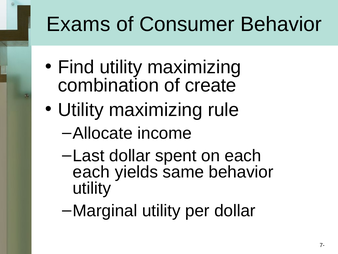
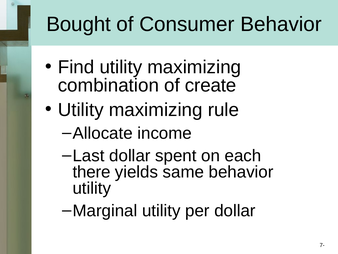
Exams: Exams -> Bought (79, 24)
each: each -> there (91, 172)
